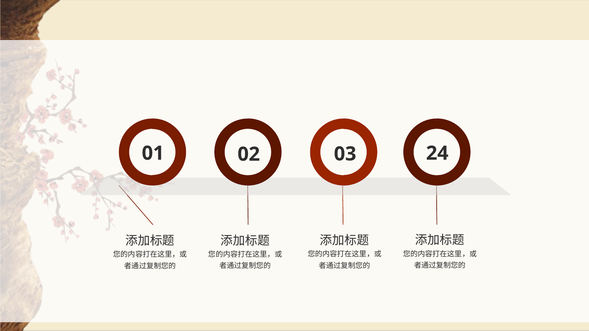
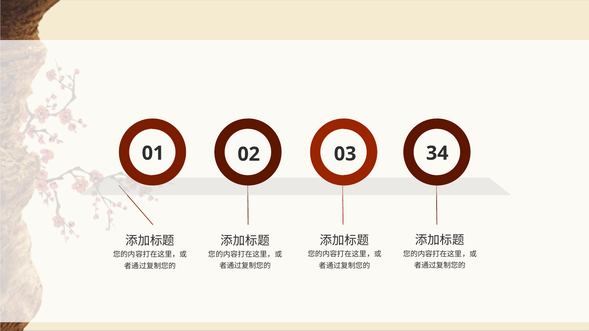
24: 24 -> 34 (437, 153)
